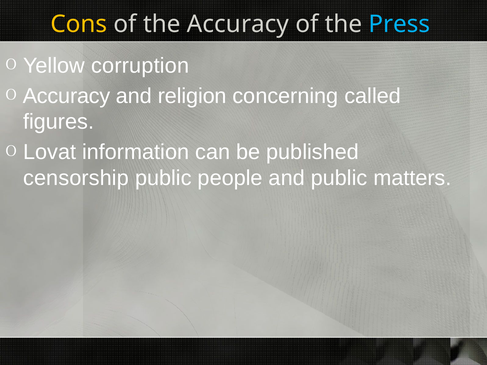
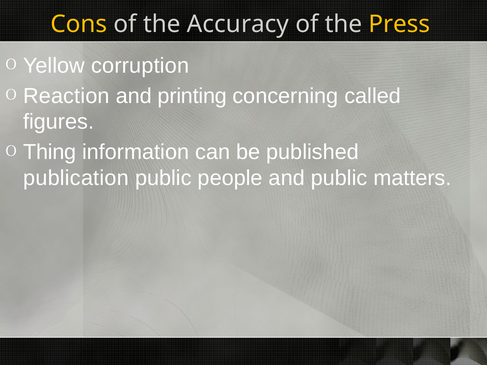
Press colour: light blue -> yellow (399, 24)
Accuracy: Accuracy -> Reaction (66, 96)
religion: religion -> printing (192, 96)
Lovat: Lovat -> Thing (50, 152)
censorship: censorship -> publication (76, 178)
